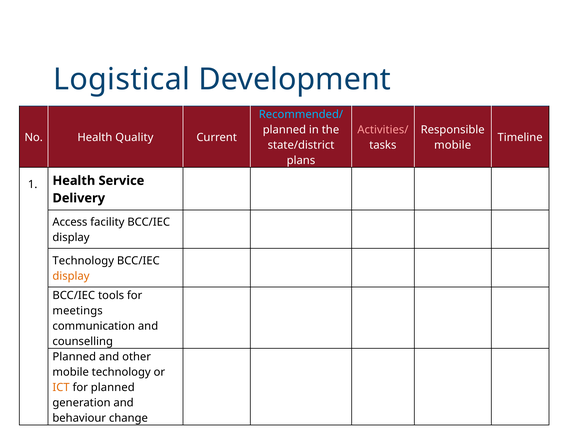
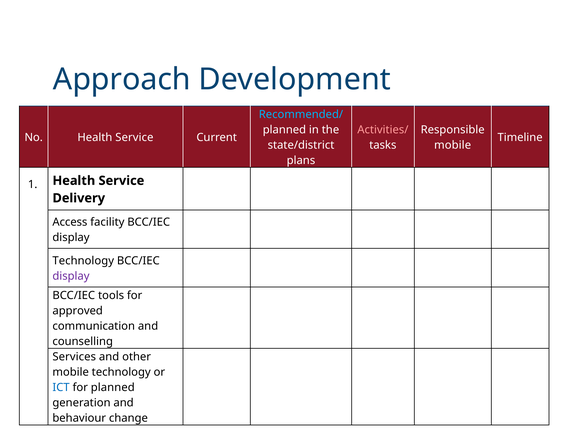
Logistical: Logistical -> Approach (122, 79)
No Health Quality: Quality -> Service (134, 137)
display colour: orange -> purple (71, 276)
meetings: meetings -> approved (78, 310)
Planned: Planned -> Services (74, 356)
ICT colour: orange -> blue (61, 387)
